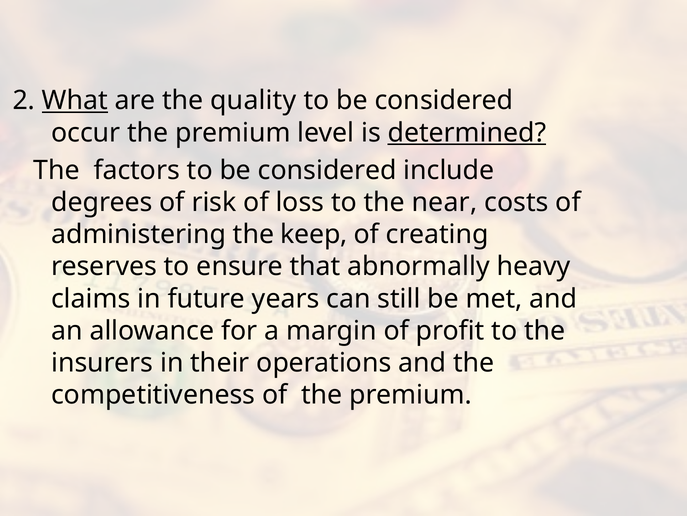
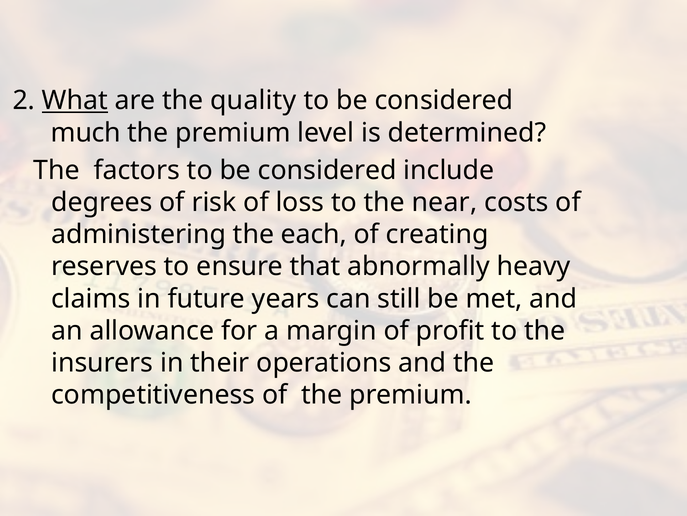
occur: occur -> much (86, 133)
determined underline: present -> none (467, 133)
keep: keep -> each (314, 234)
